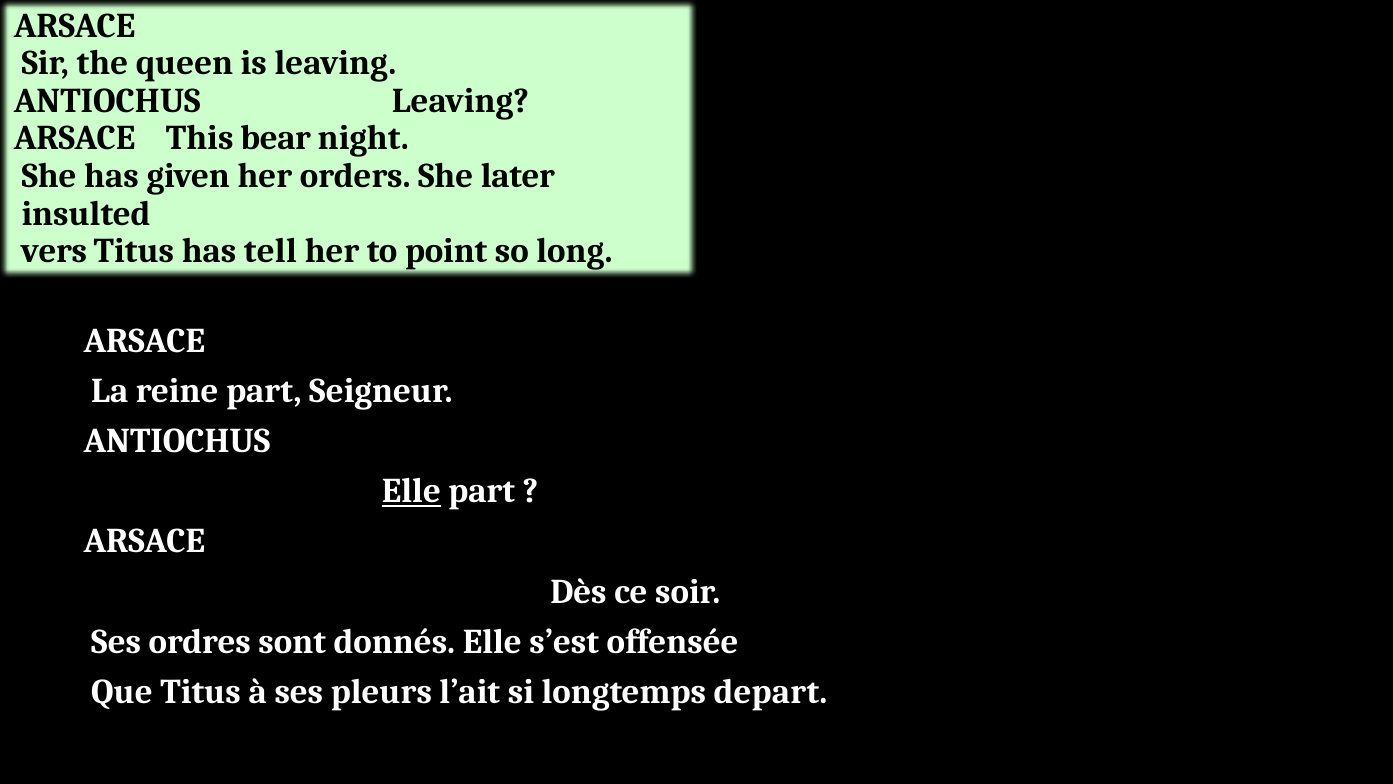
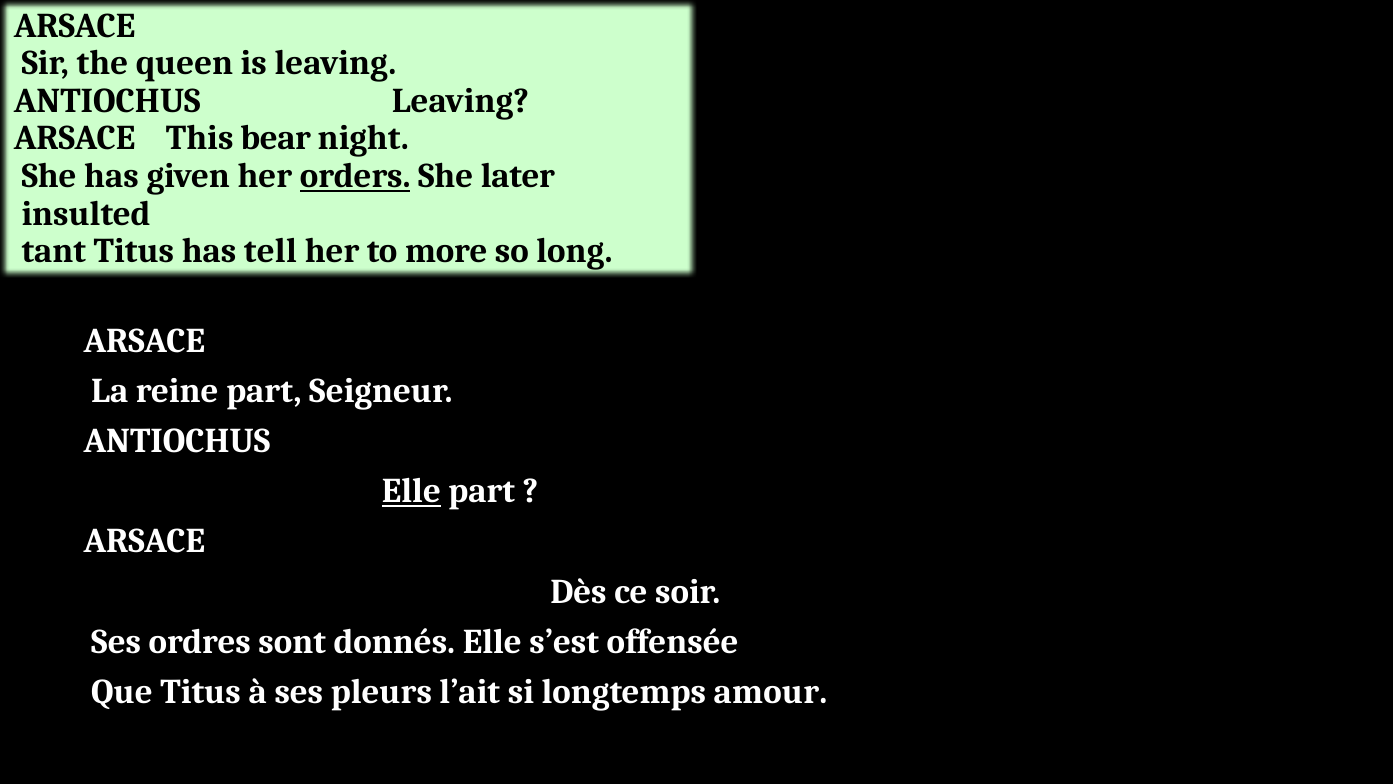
orders underline: none -> present (355, 176)
vers: vers -> tant (54, 251)
point: point -> more (446, 251)
depart: depart -> amour (771, 692)
